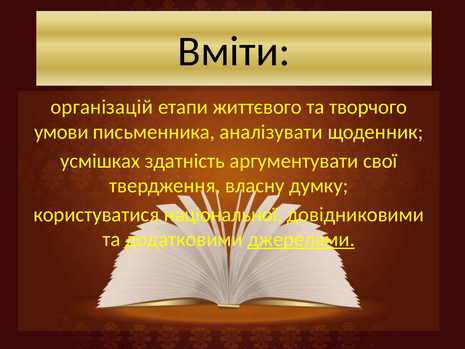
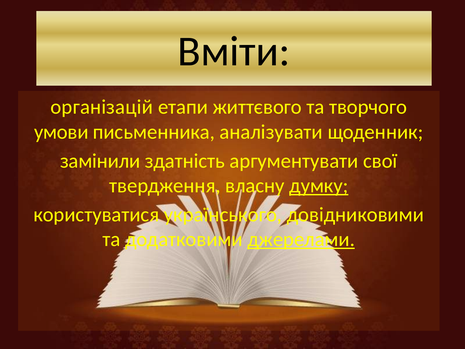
усмішках: усмішках -> замінили (100, 161)
думку underline: none -> present (319, 186)
національної: національної -> українського (223, 214)
